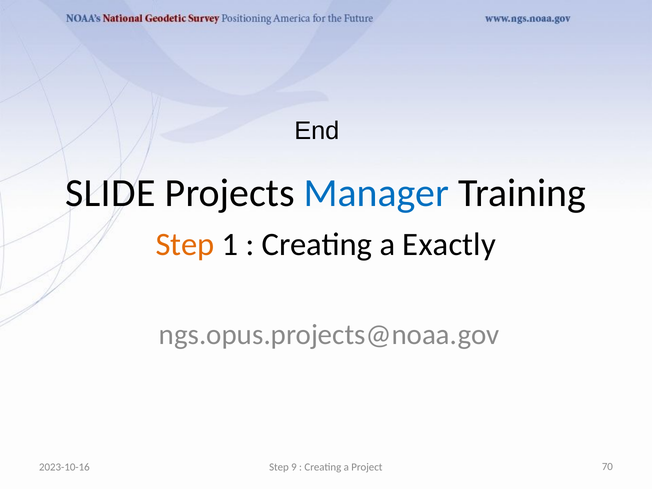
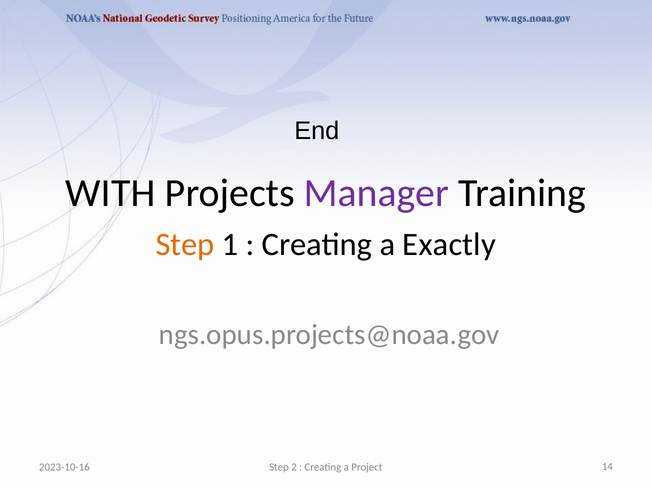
SLIDE: SLIDE -> WITH (110, 193)
Manager colour: blue -> purple (376, 193)
9: 9 -> 2 (294, 467)
70: 70 -> 14 (607, 467)
